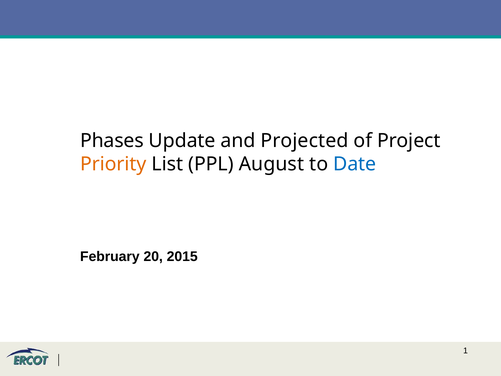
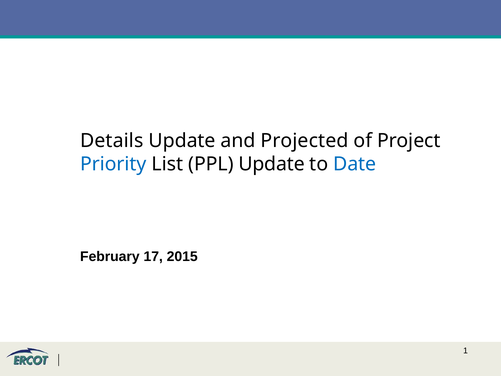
Phases: Phases -> Details (112, 140)
Priority colour: orange -> blue (113, 164)
PPL August: August -> Update (272, 164)
20: 20 -> 17 (153, 257)
